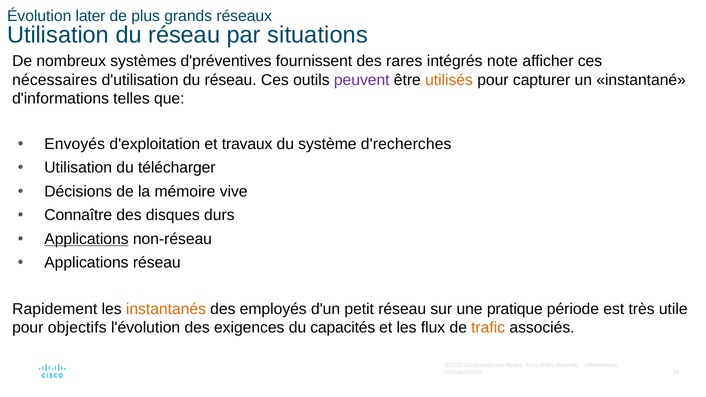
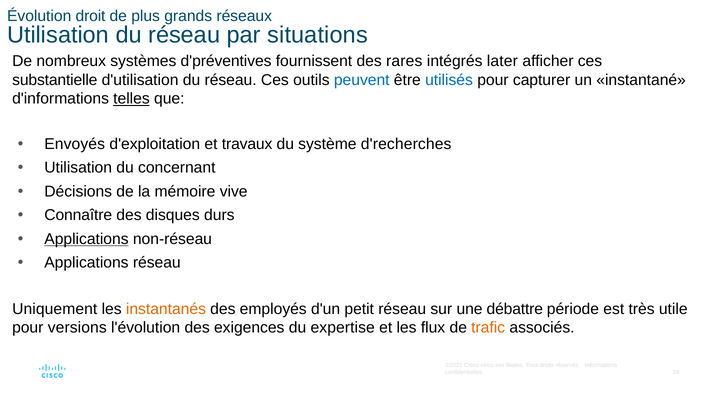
later: later -> droit (90, 16)
note: note -> later (502, 61)
nécessaires: nécessaires -> substantielle (55, 80)
peuvent colour: purple -> blue (362, 80)
utilisés colour: orange -> blue (449, 80)
telles underline: none -> present (131, 99)
télécharger: télécharger -> concernant (177, 168)
Rapidement: Rapidement -> Uniquement (55, 309)
pratique: pratique -> débattre (515, 309)
objectifs: objectifs -> versions (77, 328)
capacités: capacités -> expertise (343, 328)
